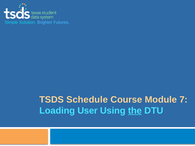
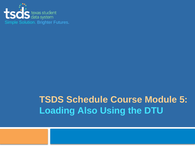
7: 7 -> 5 (184, 100)
User: User -> Also (87, 111)
the underline: present -> none (135, 111)
